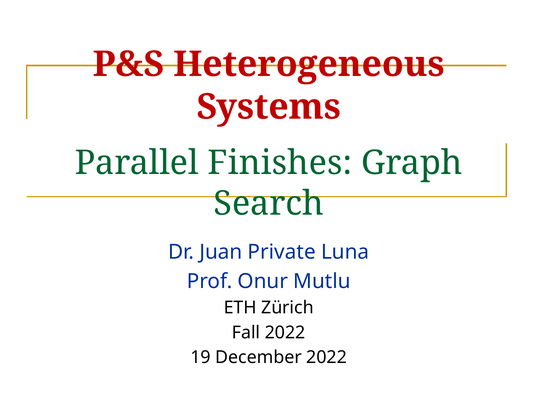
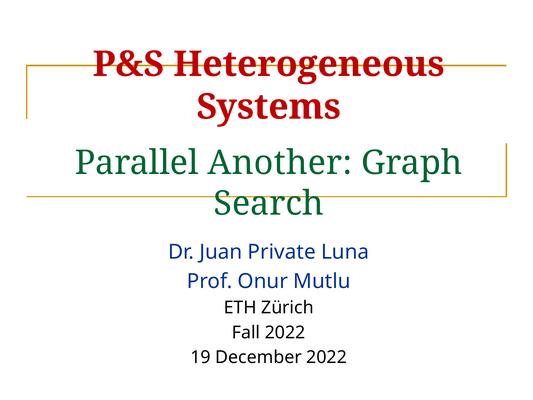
Finishes: Finishes -> Another (280, 163)
